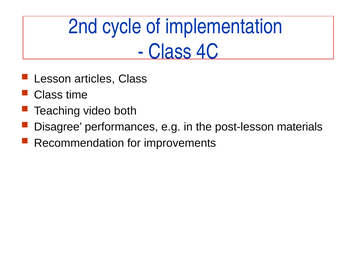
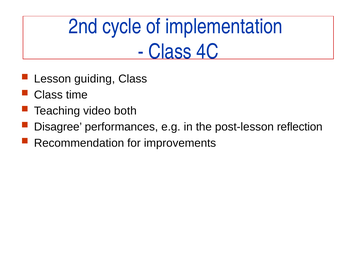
articles: articles -> guiding (95, 79)
materials: materials -> reflection (300, 127)
